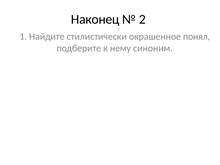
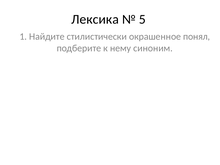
Наконец: Наконец -> Лексика (95, 19)
2: 2 -> 5 (142, 19)
